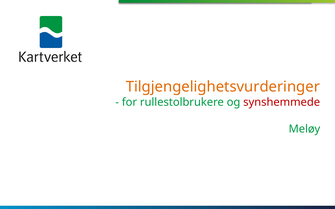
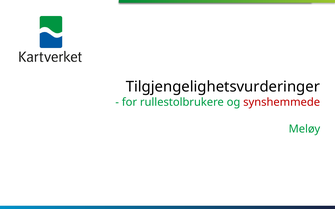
Tilgjengelighetsvurderinger colour: orange -> black (223, 87)
